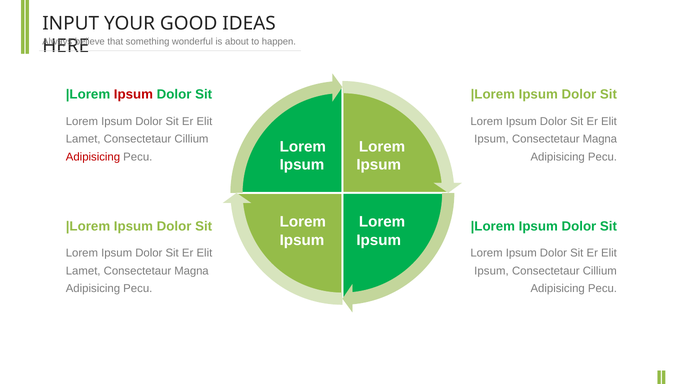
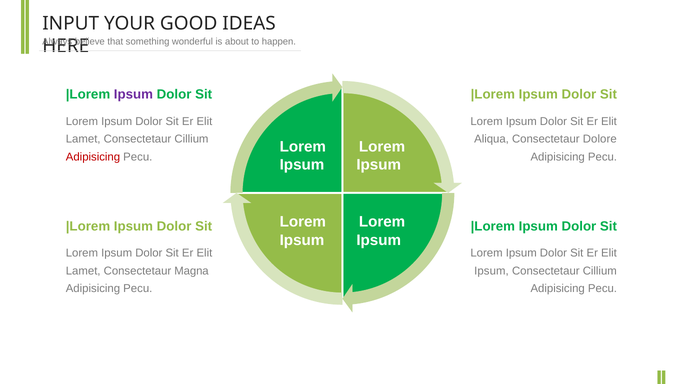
Ipsum colour: red -> purple (133, 95)
Ipsum: Ipsum -> Aliqua (492, 139)
Magna: Magna -> Dolore (600, 139)
